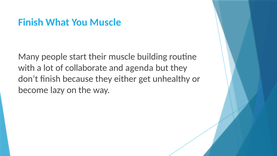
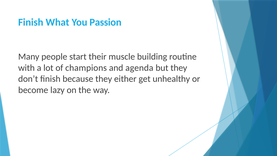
You Muscle: Muscle -> Passion (105, 22)
collaborate: collaborate -> champions (86, 68)
